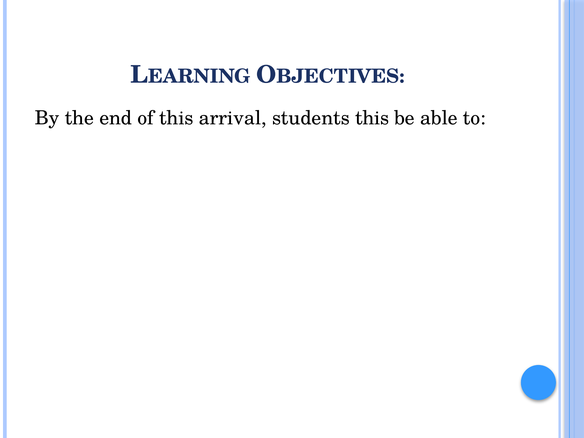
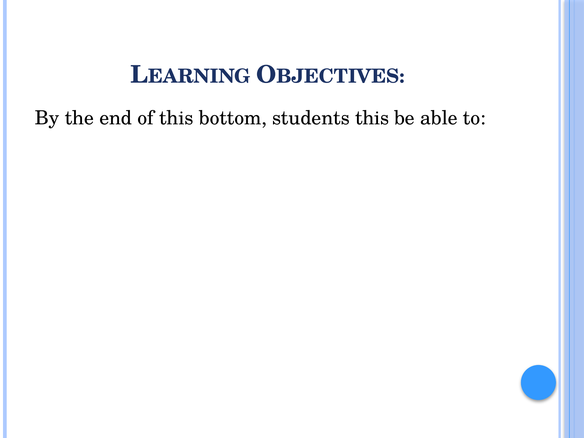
arrival: arrival -> bottom (233, 118)
